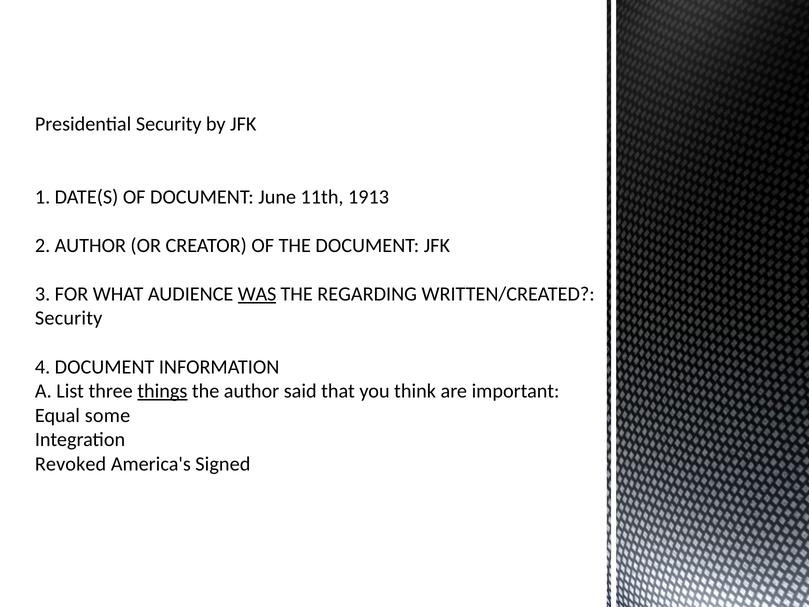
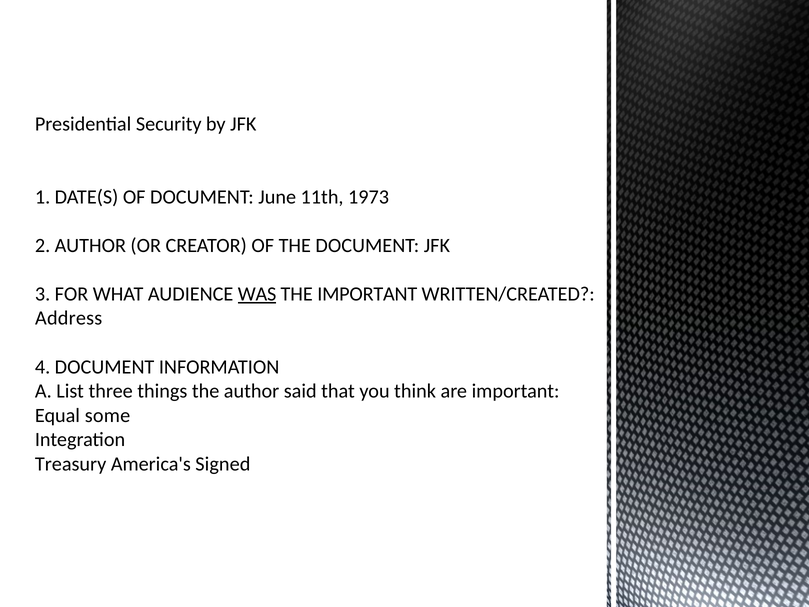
1913: 1913 -> 1973 (369, 197)
THE REGARDING: REGARDING -> IMPORTANT (367, 294)
Security: Security -> Address (69, 318)
things underline: present -> none (162, 391)
Revoked: Revoked -> Treasury (71, 464)
